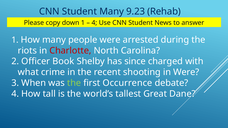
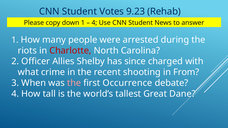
Student Many: Many -> Votes (112, 11)
Book: Book -> Allies (63, 61)
in Were: Were -> From (186, 72)
the colour: light green -> pink (74, 83)
